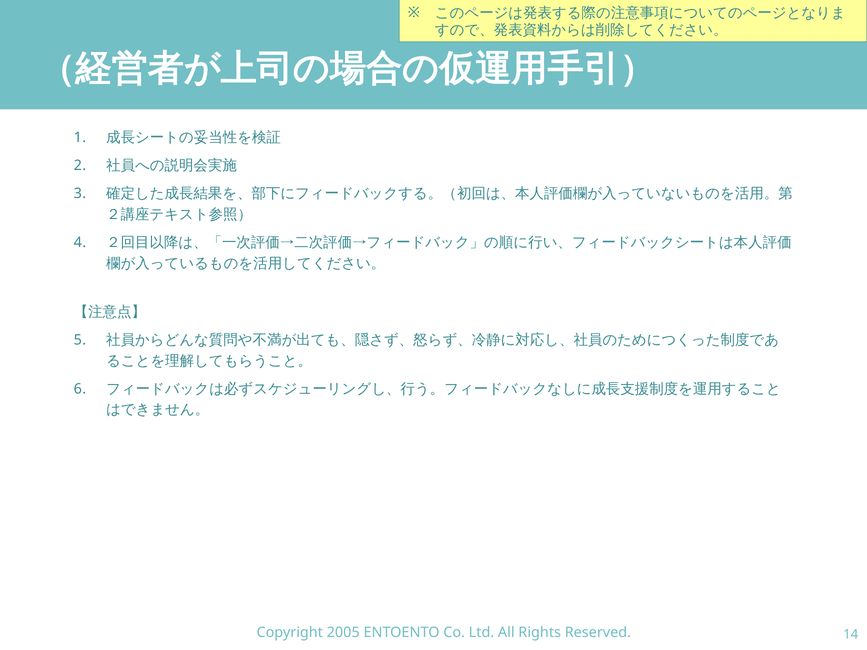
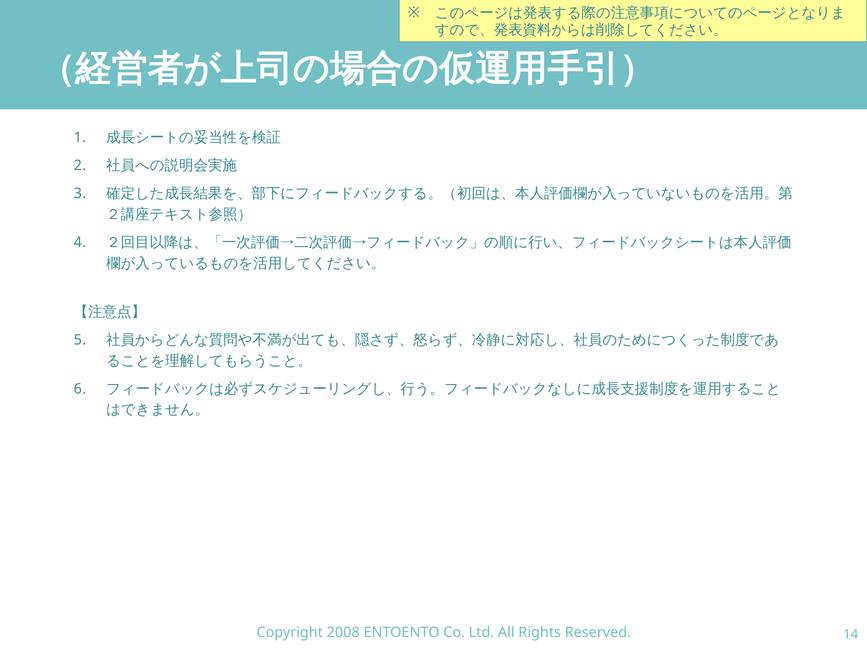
2005: 2005 -> 2008 (343, 633)
